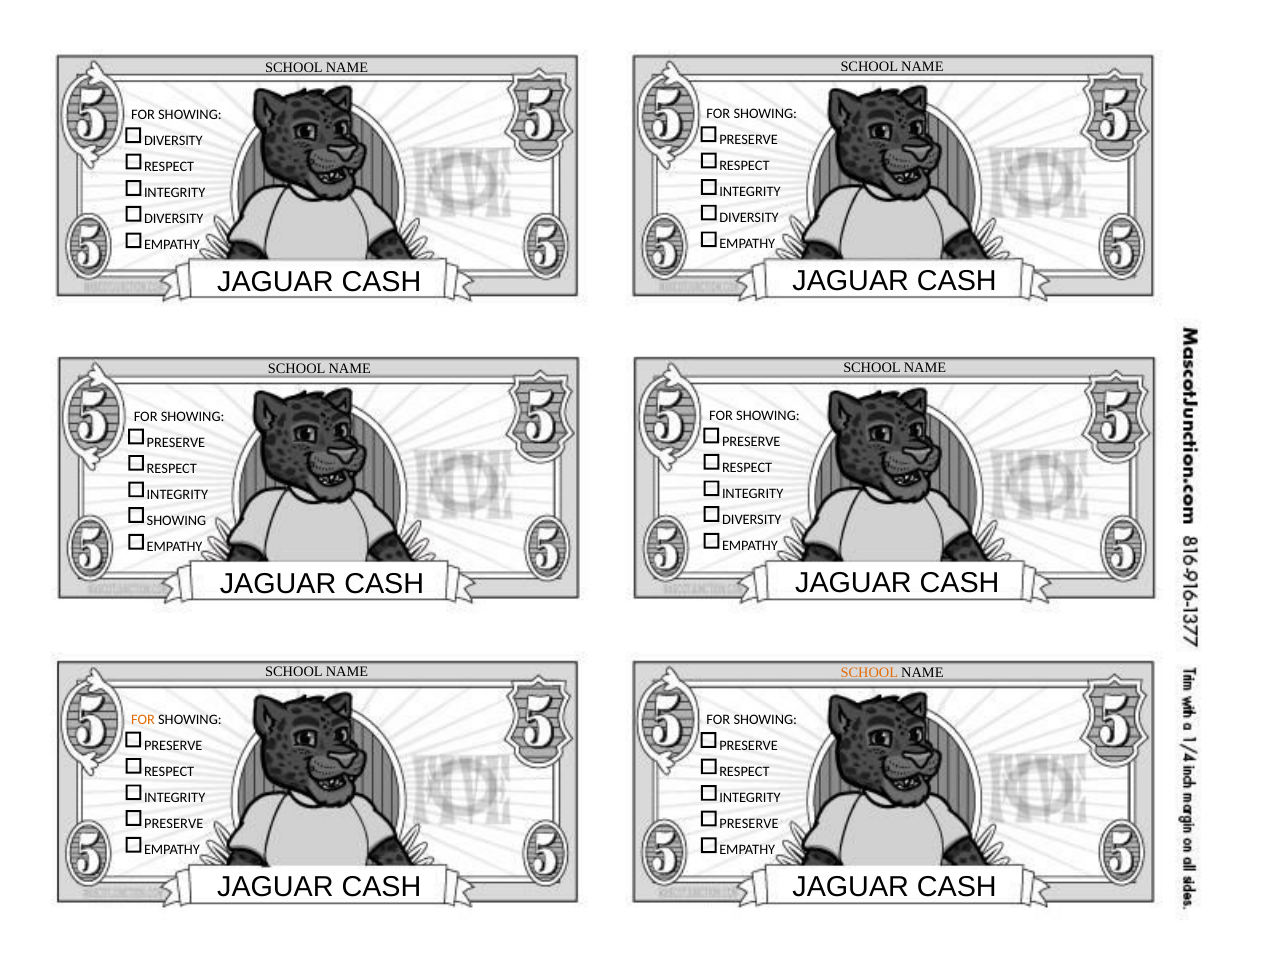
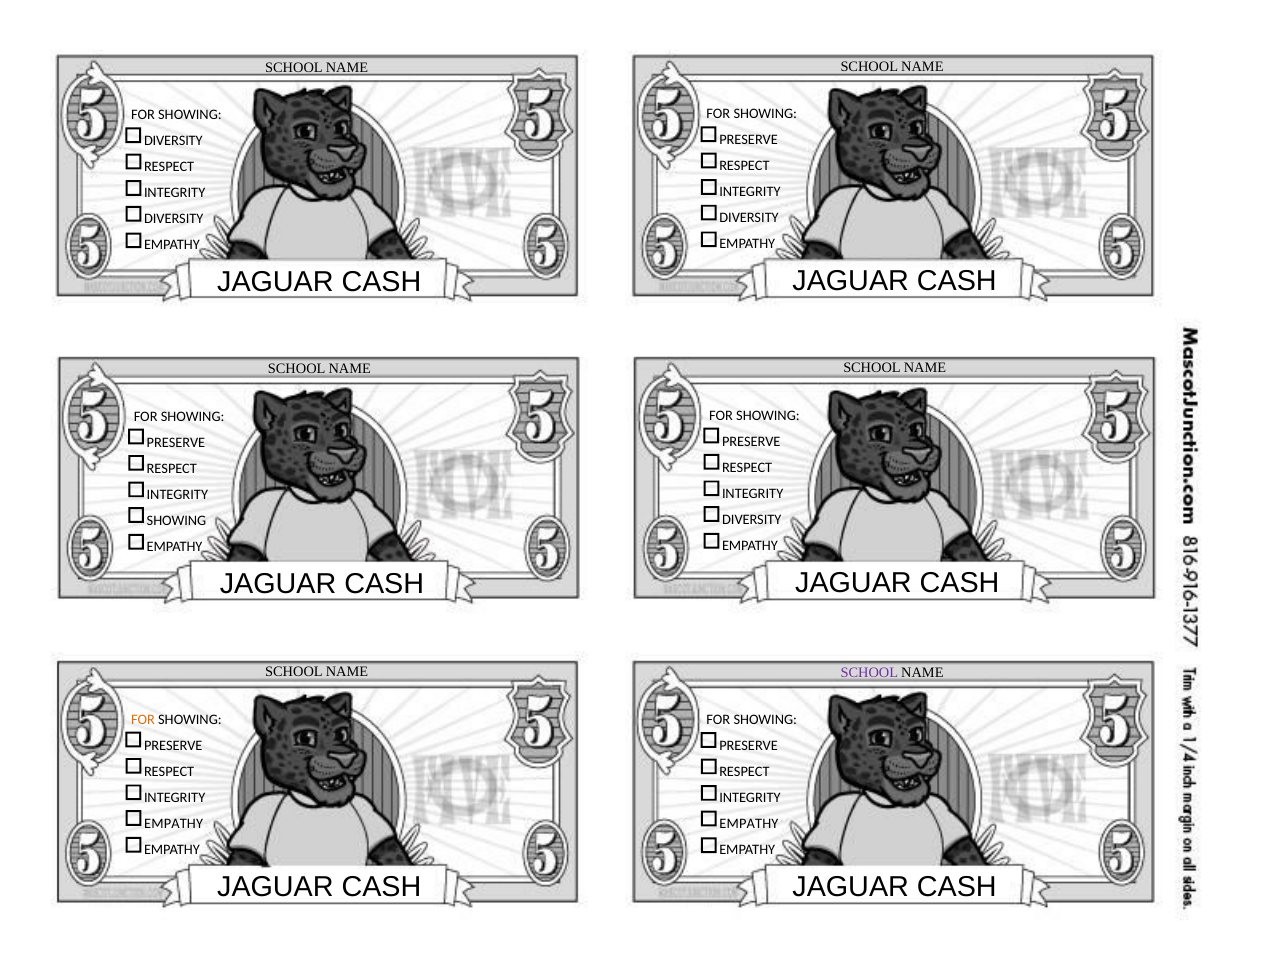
SCHOOL colour: orange -> purple (869, 672)
PRESERVE: PRESERVE -> EMPATHY (174, 823)
PRESERVE: PRESERVE -> EMPATHY (749, 823)
